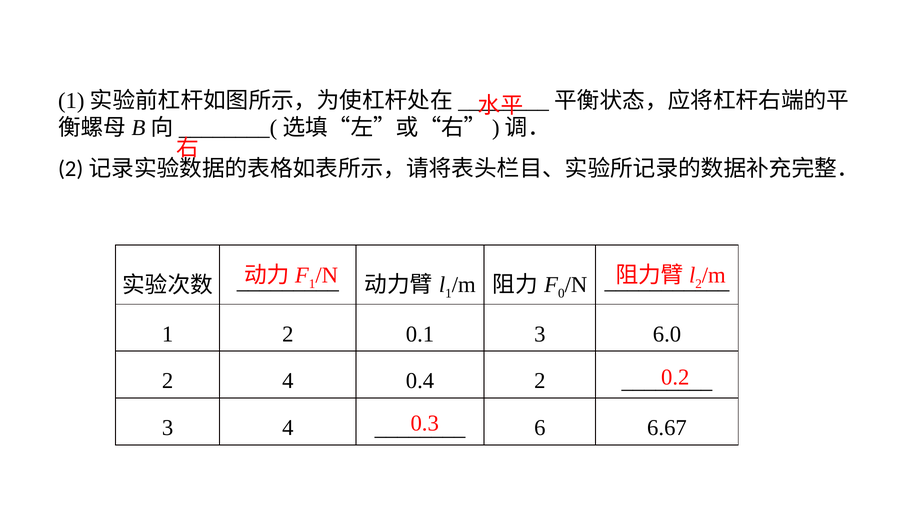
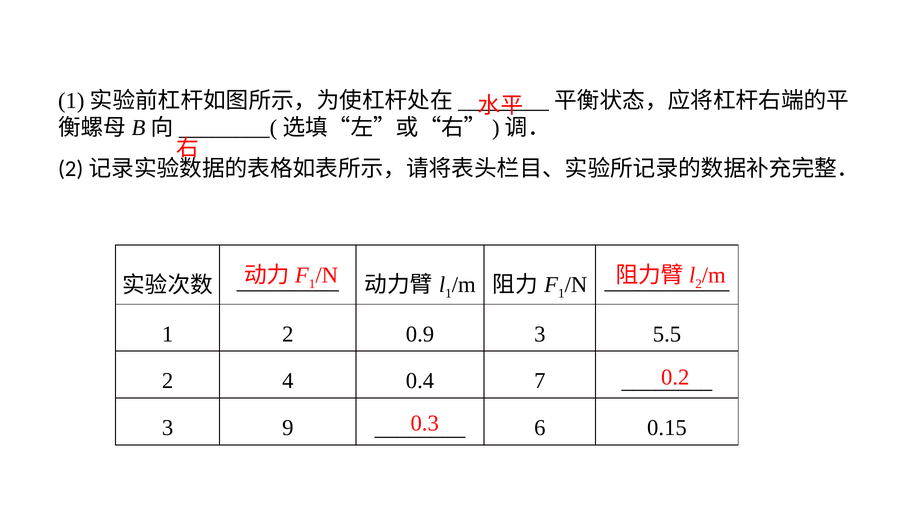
0: 0 -> 1 (561, 294)
0.1: 0.1 -> 0.9 (420, 334)
6.0: 6.0 -> 5.5 (667, 334)
0.4 2: 2 -> 7 (540, 381)
3 4: 4 -> 9 (288, 428)
6.67: 6.67 -> 0.15 (667, 428)
